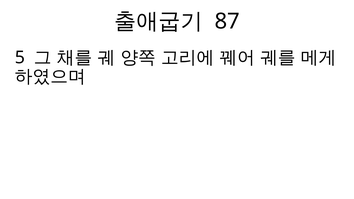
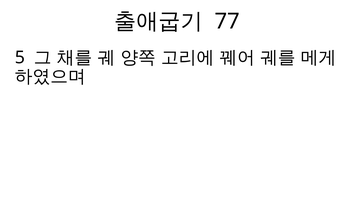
87: 87 -> 77 (227, 21)
